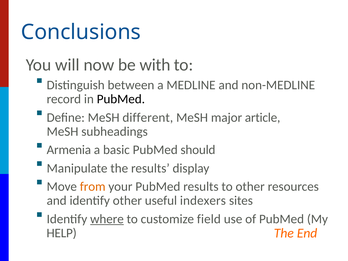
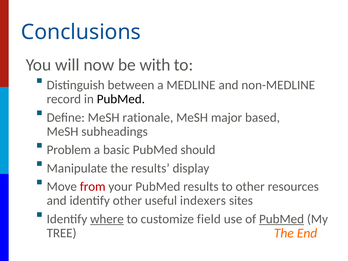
different: different -> rationale (148, 117)
article: article -> based (263, 117)
Armenia: Armenia -> Problem (69, 150)
from colour: orange -> red (93, 187)
PubMed underline: none -> present (282, 219)
HELP: HELP -> TREE (62, 233)
